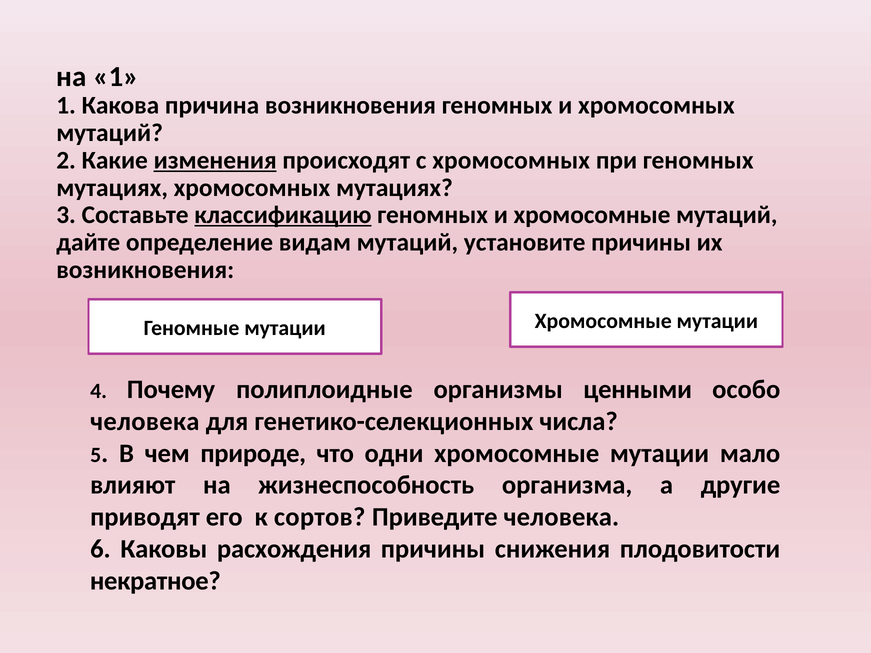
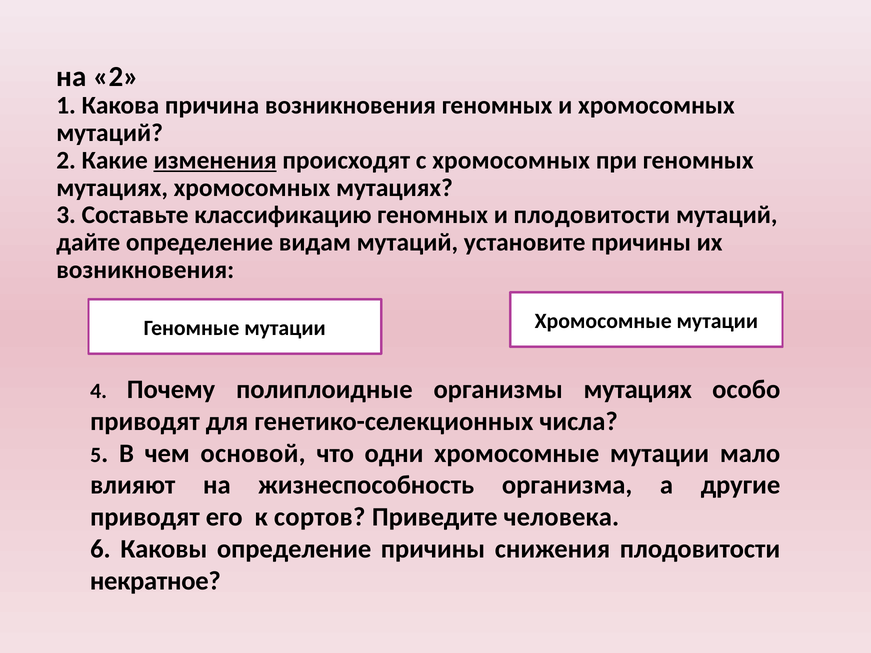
на 1: 1 -> 2 (116, 76)
классификацию underline: present -> none (283, 215)
и хромосомные: хромосомные -> плодовитости (592, 215)
организмы ценными: ценными -> мутациях (638, 390)
человека: человека -> приводят (145, 422)
природе: природе -> основой (253, 453)
Каковы расхождения: расхождения -> определение (294, 549)
